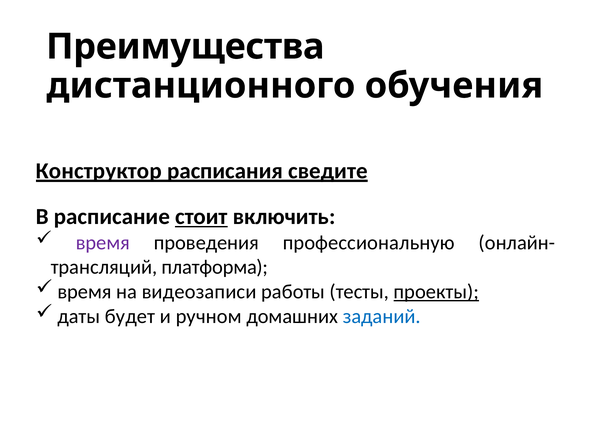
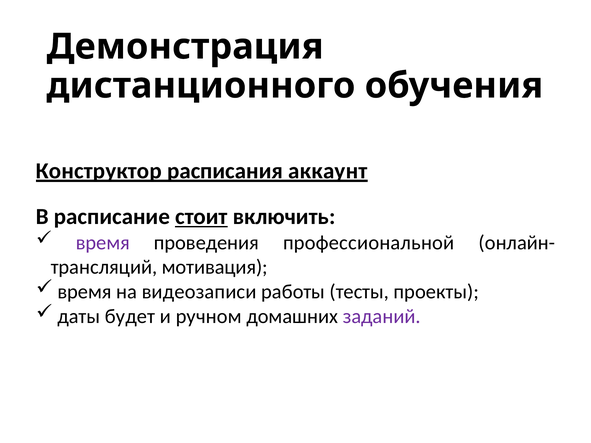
Преимущества: Преимущества -> Демонстрация (185, 47)
сведите: сведите -> аккаунт (328, 171)
профессиональную: профессиональную -> профессиональной (369, 243)
платформа: платформа -> мотивация (215, 267)
проекты underline: present -> none (436, 292)
заданий colour: blue -> purple (382, 317)
